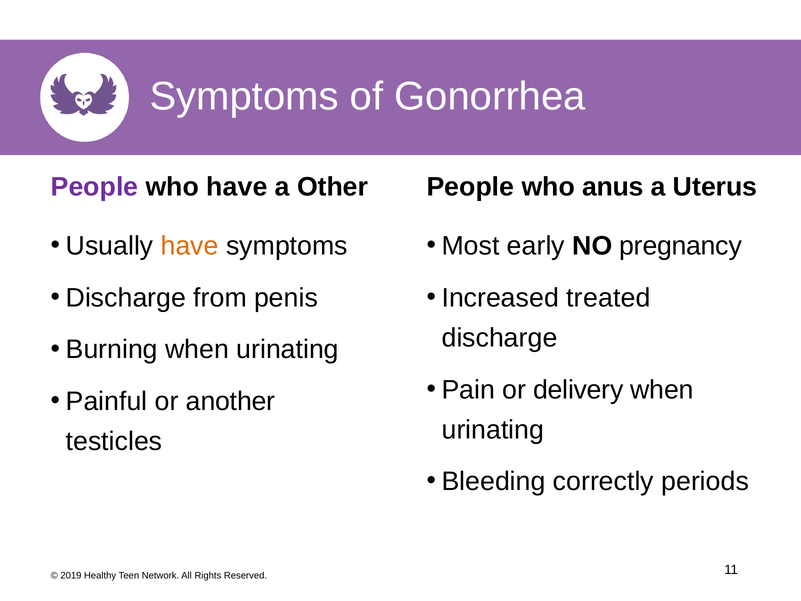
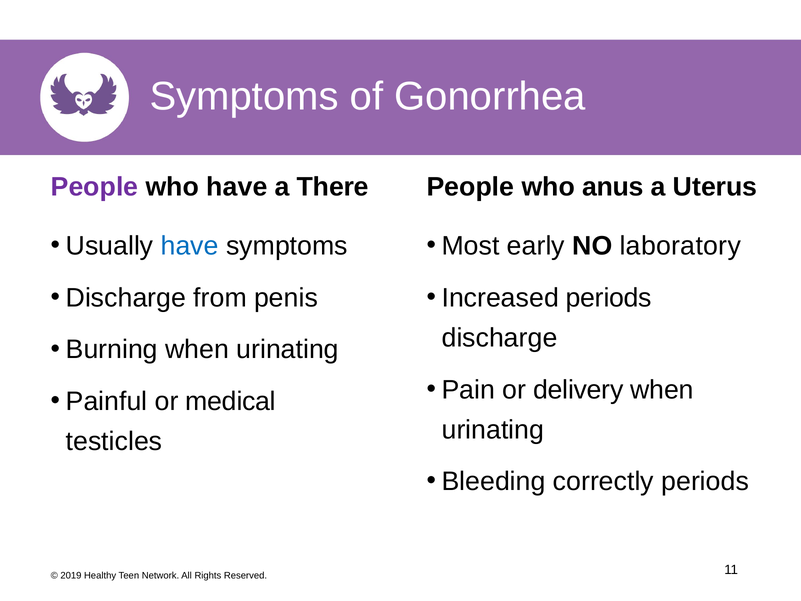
Other: Other -> There (333, 187)
have colour: orange -> blue (190, 246)
pregnancy: pregnancy -> laboratory (680, 246)
Increased treated: treated -> periods (609, 298)
another: another -> medical (231, 401)
